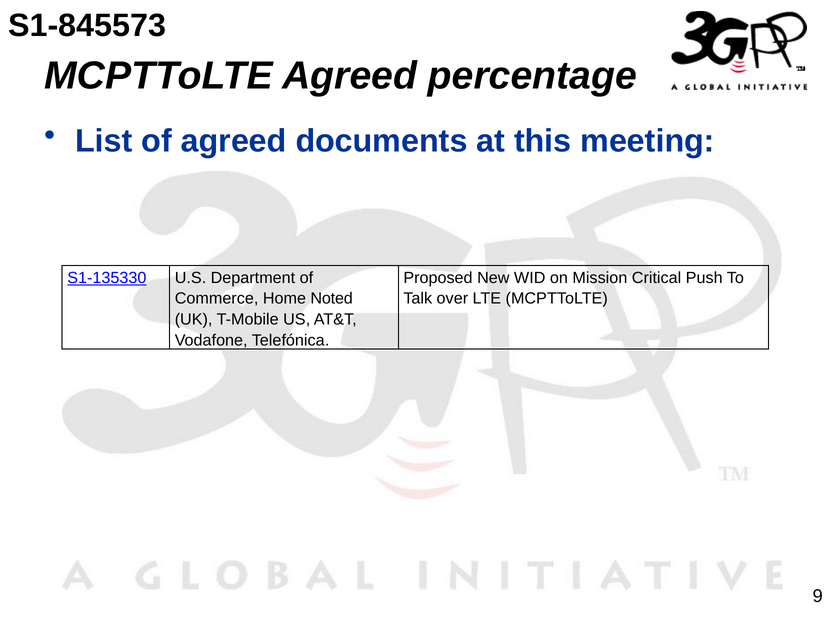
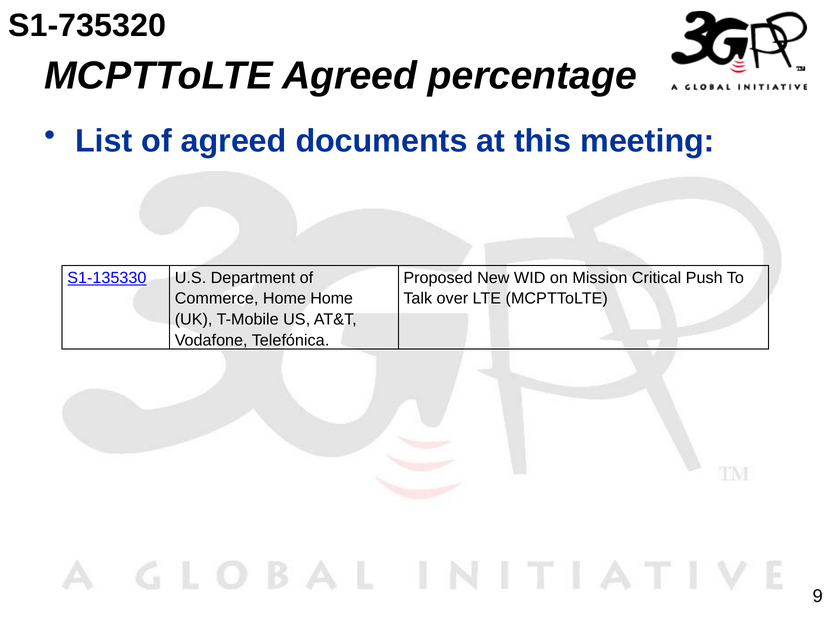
S1-845573: S1-845573 -> S1-735320 (87, 26)
Home Noted: Noted -> Home (332, 299)
